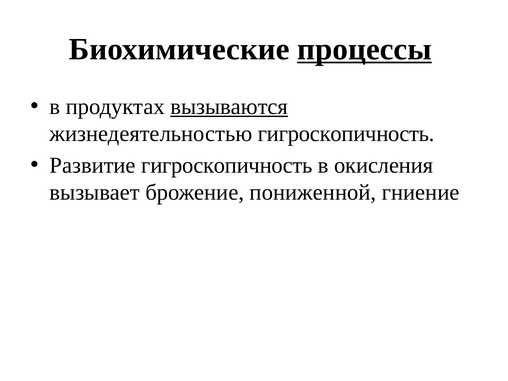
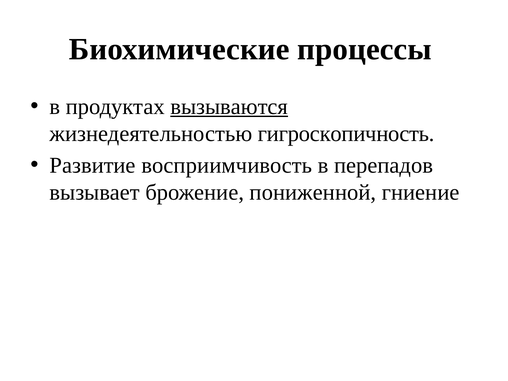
процессы underline: present -> none (364, 49)
Развитие гигроскопичность: гигроскопичность -> восприимчивость (227, 165)
окисления: окисления -> перепадов (384, 165)
